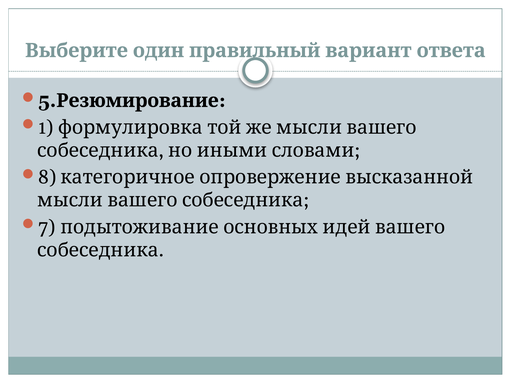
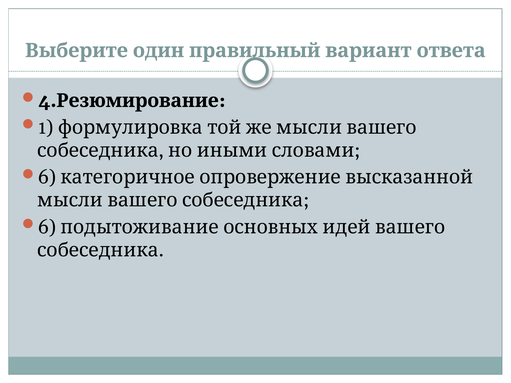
5: 5 -> 4 (47, 101)
8: 8 -> 6 (47, 177)
7: 7 -> 6 (47, 227)
